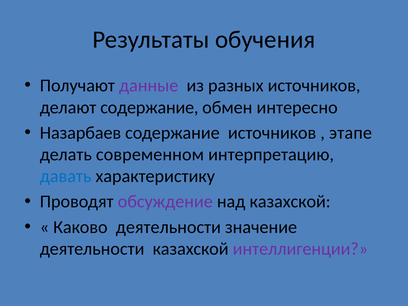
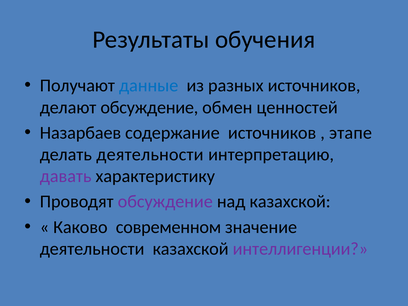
данные colour: purple -> blue (149, 86)
делают содержание: содержание -> обсуждение (149, 107)
интересно: интересно -> ценностей (297, 107)
делать современном: современном -> деятельности (150, 155)
давать colour: blue -> purple (66, 176)
Каково деятельности: деятельности -> современном (168, 227)
